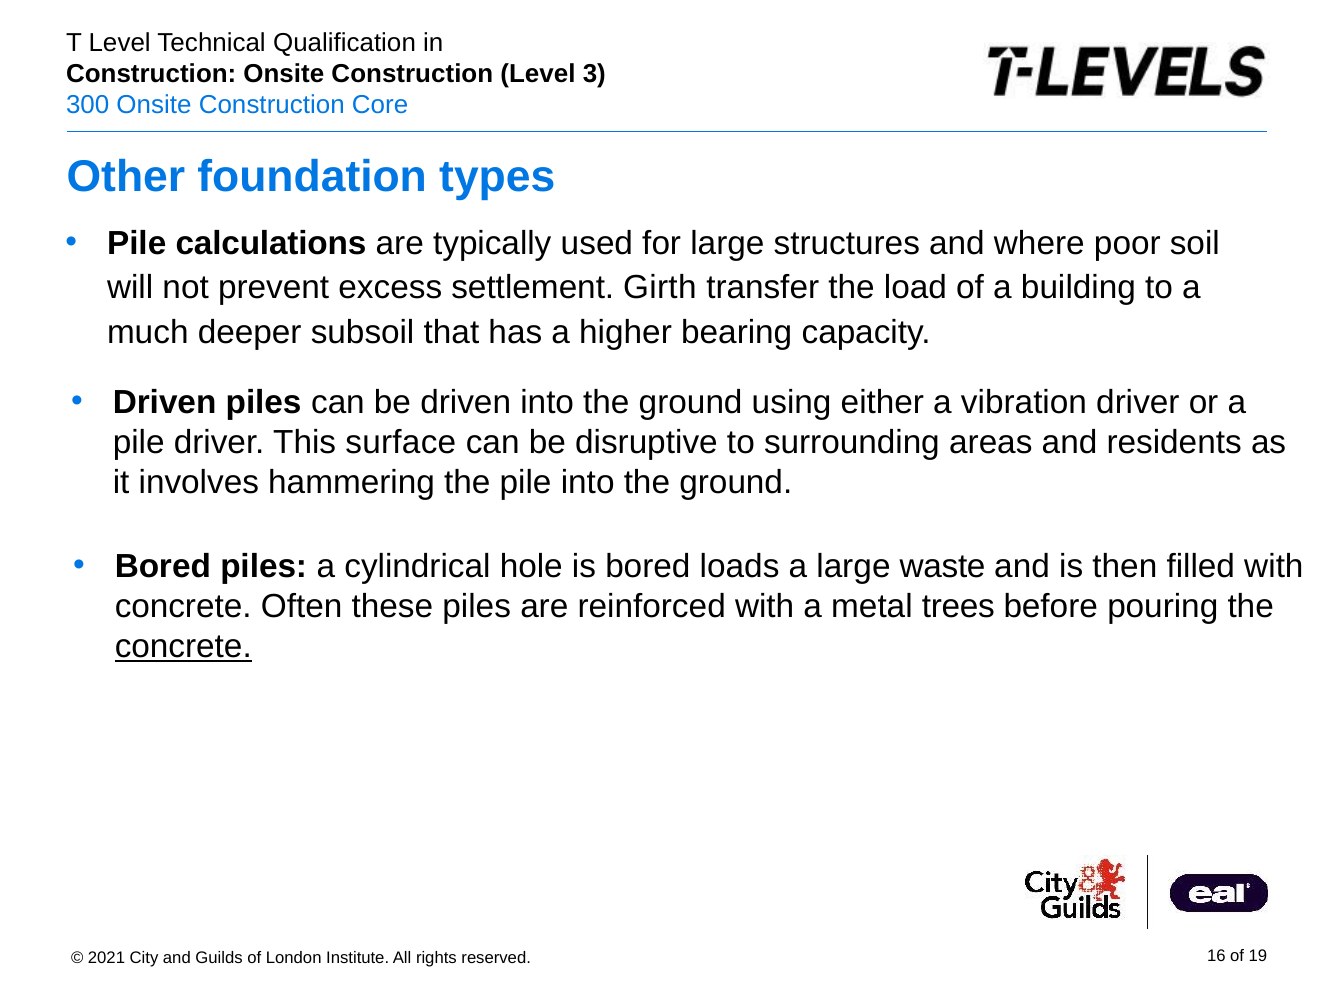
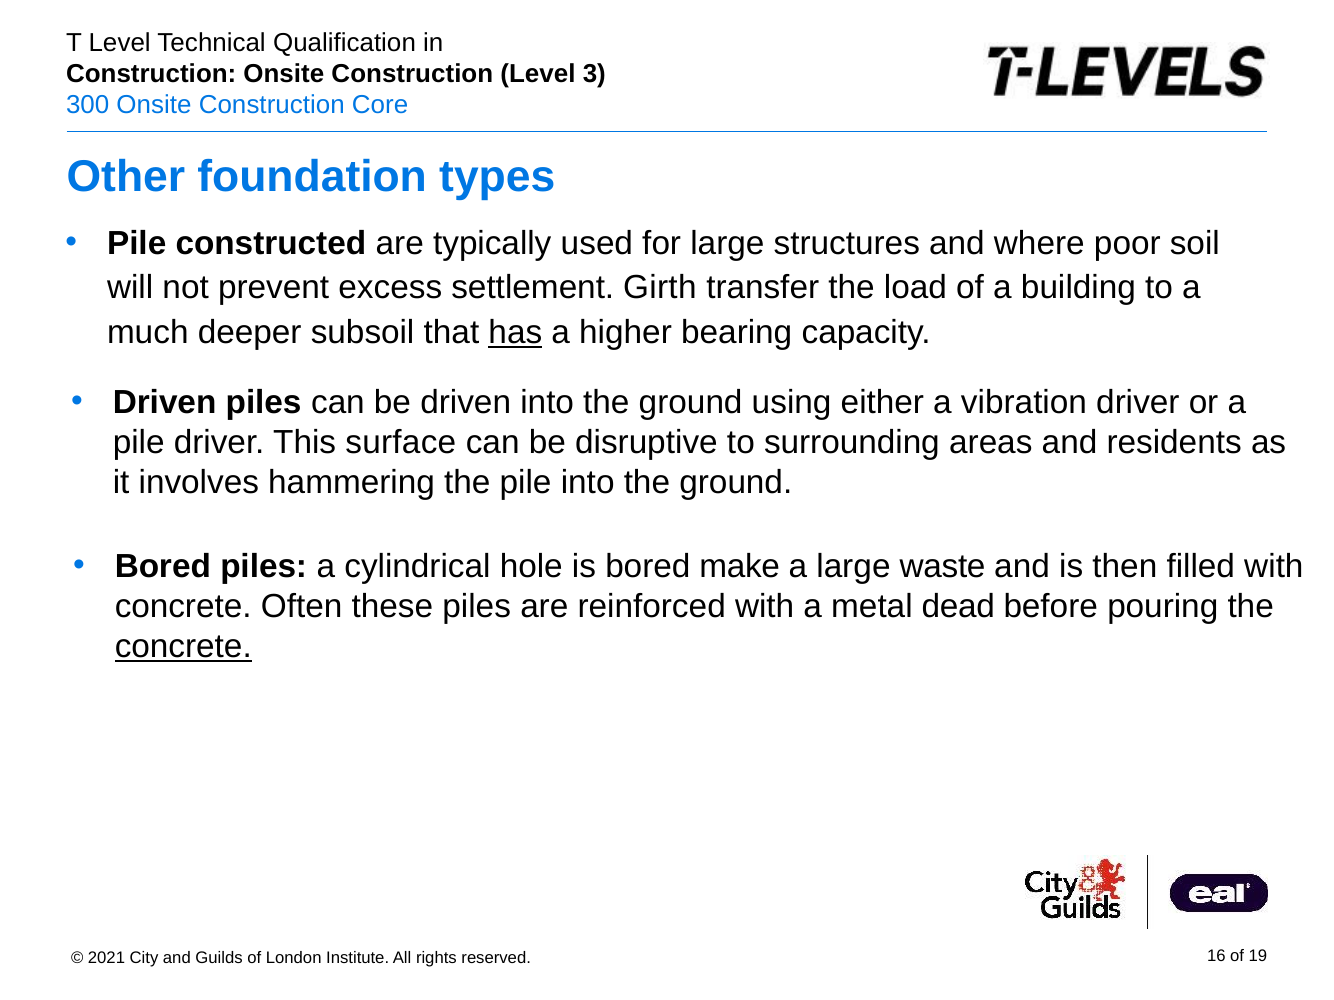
calculations: calculations -> constructed (271, 243)
has underline: none -> present (515, 332)
loads: loads -> make (740, 567)
trees: trees -> dead (958, 607)
